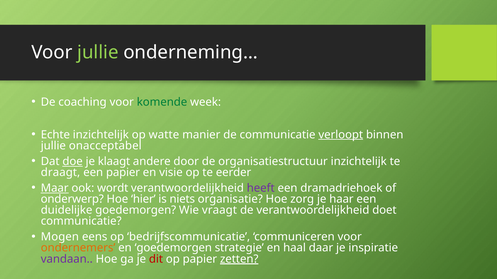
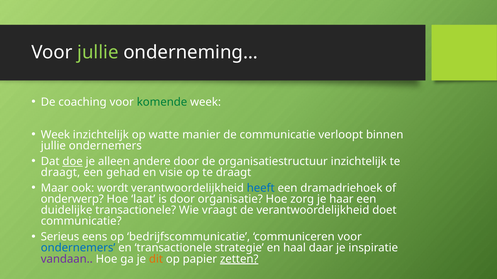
Echte: Echte -> Week (55, 135)
verloopt underline: present -> none (341, 135)
jullie onacceptabel: onacceptabel -> ondernemers (105, 146)
klaagt: klaagt -> alleen (114, 162)
een papier: papier -> gehad (123, 173)
op te eerder: eerder -> draagt (234, 173)
Maar underline: present -> none (55, 188)
heeft colour: purple -> blue (261, 188)
hier: hier -> laat (143, 199)
is niets: niets -> door (182, 199)
duidelijke goedemorgen: goedemorgen -> transactionele (136, 211)
Mogen: Mogen -> Serieus (60, 237)
ondernemers colour: orange -> blue (78, 248)
en goedemorgen: goedemorgen -> transactionele (173, 248)
dit colour: red -> orange (156, 259)
